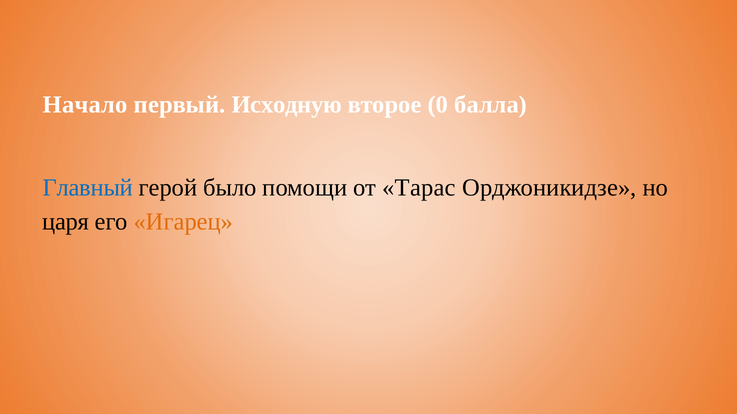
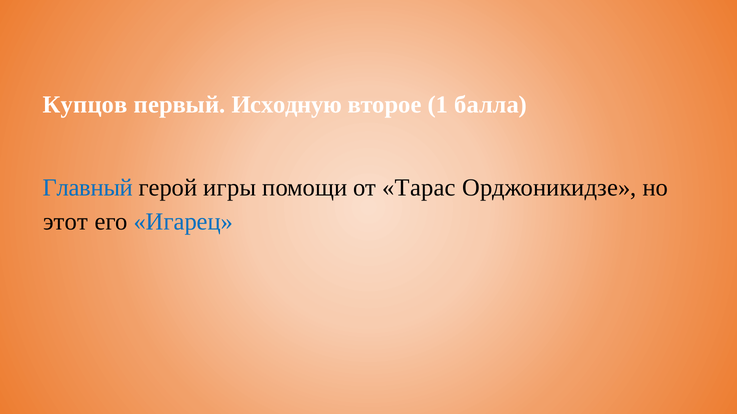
Начало: Начало -> Купцов (85, 105)
0: 0 -> 1 (438, 105)
было: было -> игры (230, 188)
царя: царя -> этот (66, 222)
Игарец colour: orange -> blue (183, 222)
